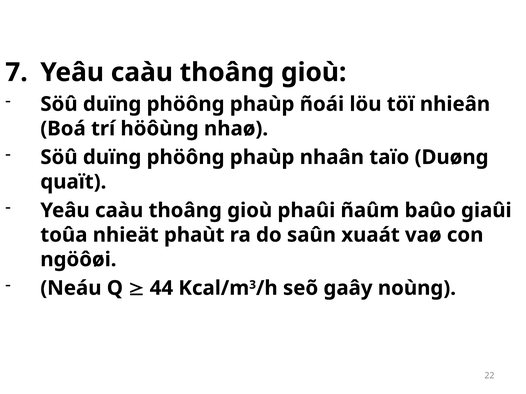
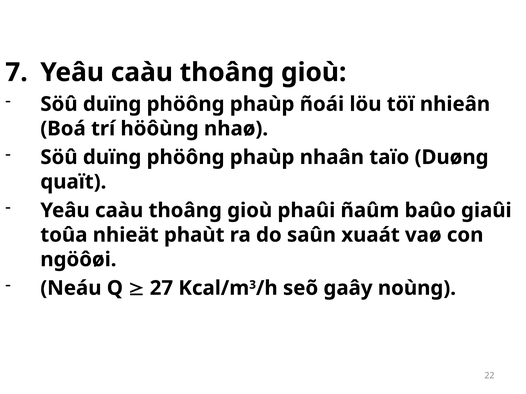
44: 44 -> 27 (161, 288)
